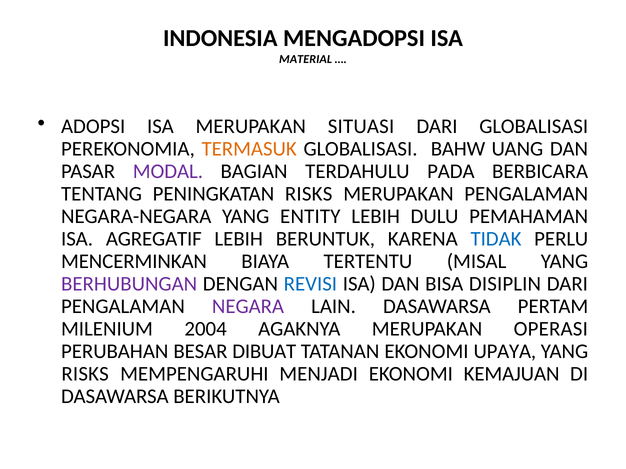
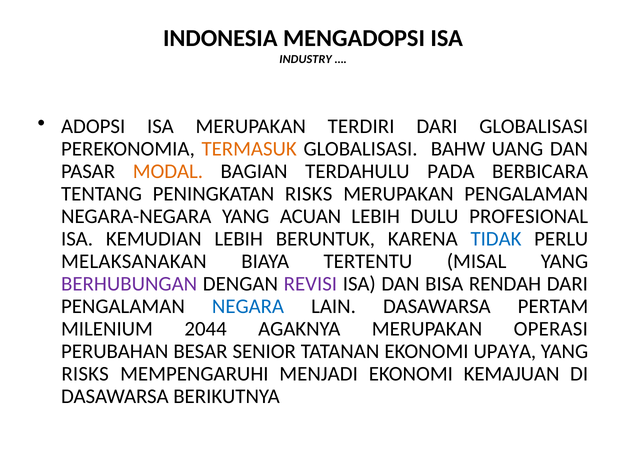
MATERIAL: MATERIAL -> INDUSTRY (306, 59)
SITUASI: SITUASI -> TERDIRI (361, 127)
MODAL colour: purple -> orange (168, 172)
ENTITY: ENTITY -> ACUAN (311, 217)
PEMAHAMAN: PEMAHAMAN -> PROFESIONAL (529, 217)
AGREGATIF: AGREGATIF -> KEMUDIAN (154, 239)
MENCERMINKAN: MENCERMINKAN -> MELAKSANAKAN (134, 262)
REVISI colour: blue -> purple (310, 284)
DISIPLIN: DISIPLIN -> RENDAH (505, 284)
NEGARA colour: purple -> blue (248, 307)
2004: 2004 -> 2044 (206, 329)
DIBUAT: DIBUAT -> SENIOR (264, 352)
